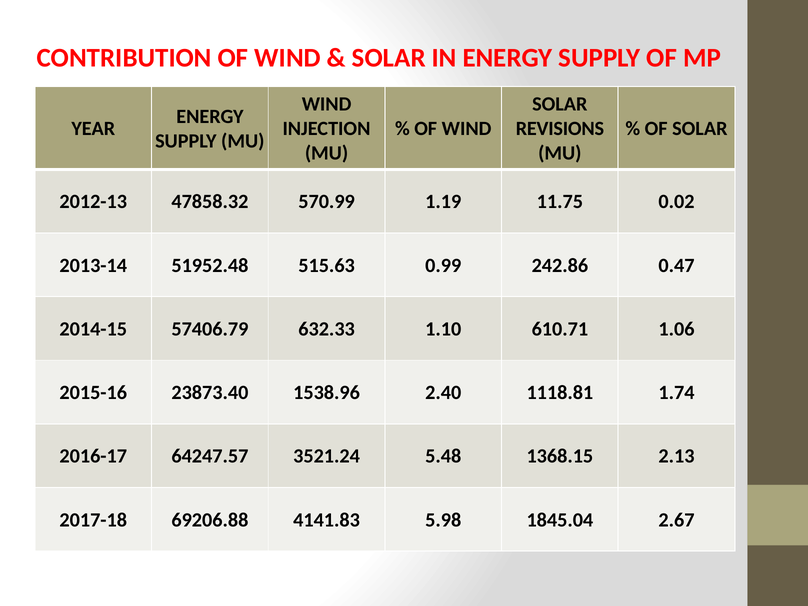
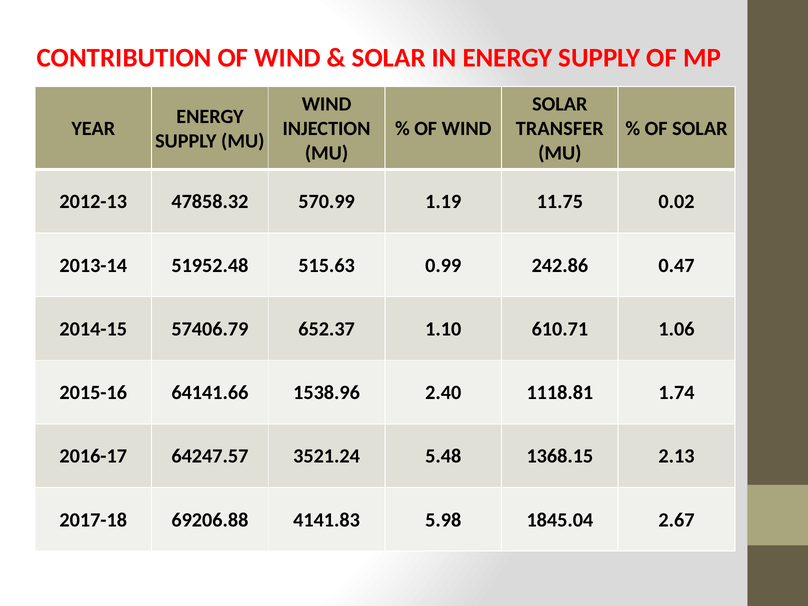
REVISIONS: REVISIONS -> TRANSFER (560, 129)
632.33: 632.33 -> 652.37 (327, 329)
23873.40: 23873.40 -> 64141.66 (210, 393)
